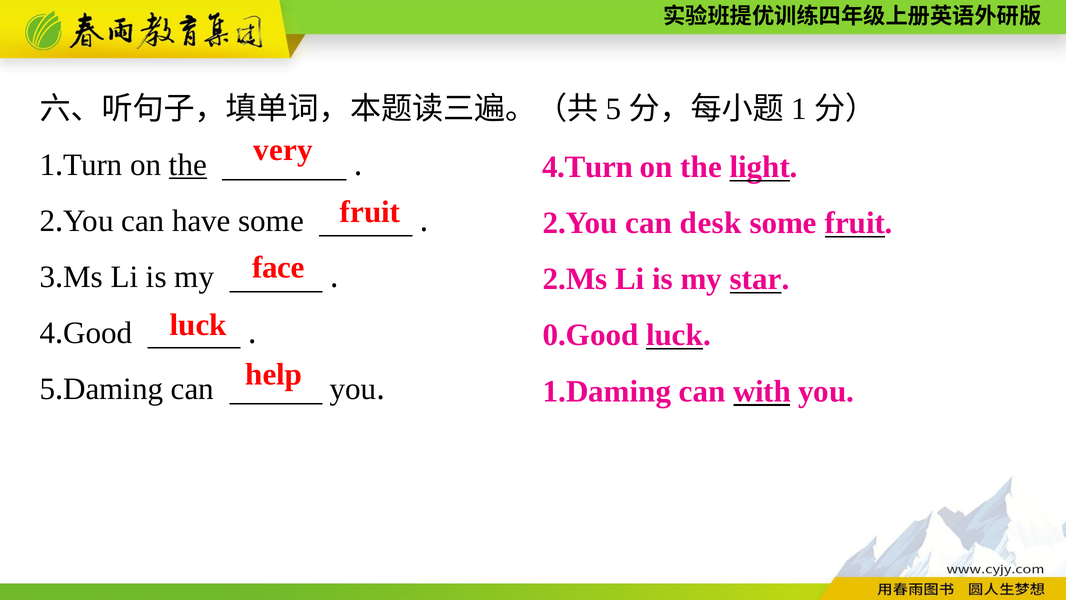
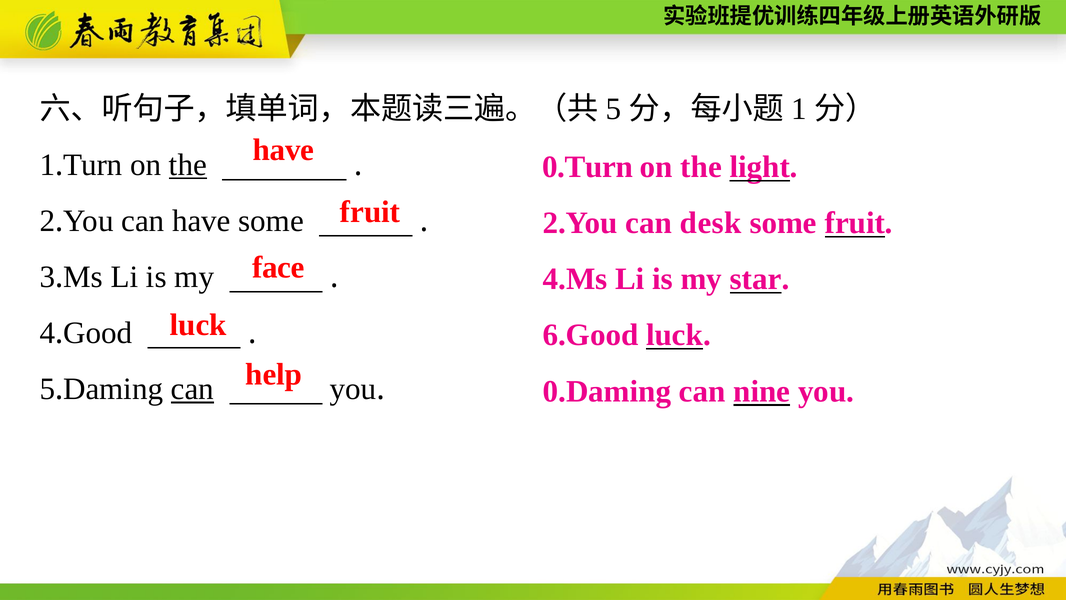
very: very -> have (283, 150)
4.Turn: 4.Turn -> 0.Turn (588, 167)
2.Ms: 2.Ms -> 4.Ms (575, 279)
0.Good: 0.Good -> 6.Good (591, 335)
can underline: none -> present (192, 389)
1.Daming: 1.Daming -> 0.Daming (607, 391)
with: with -> nine (762, 391)
